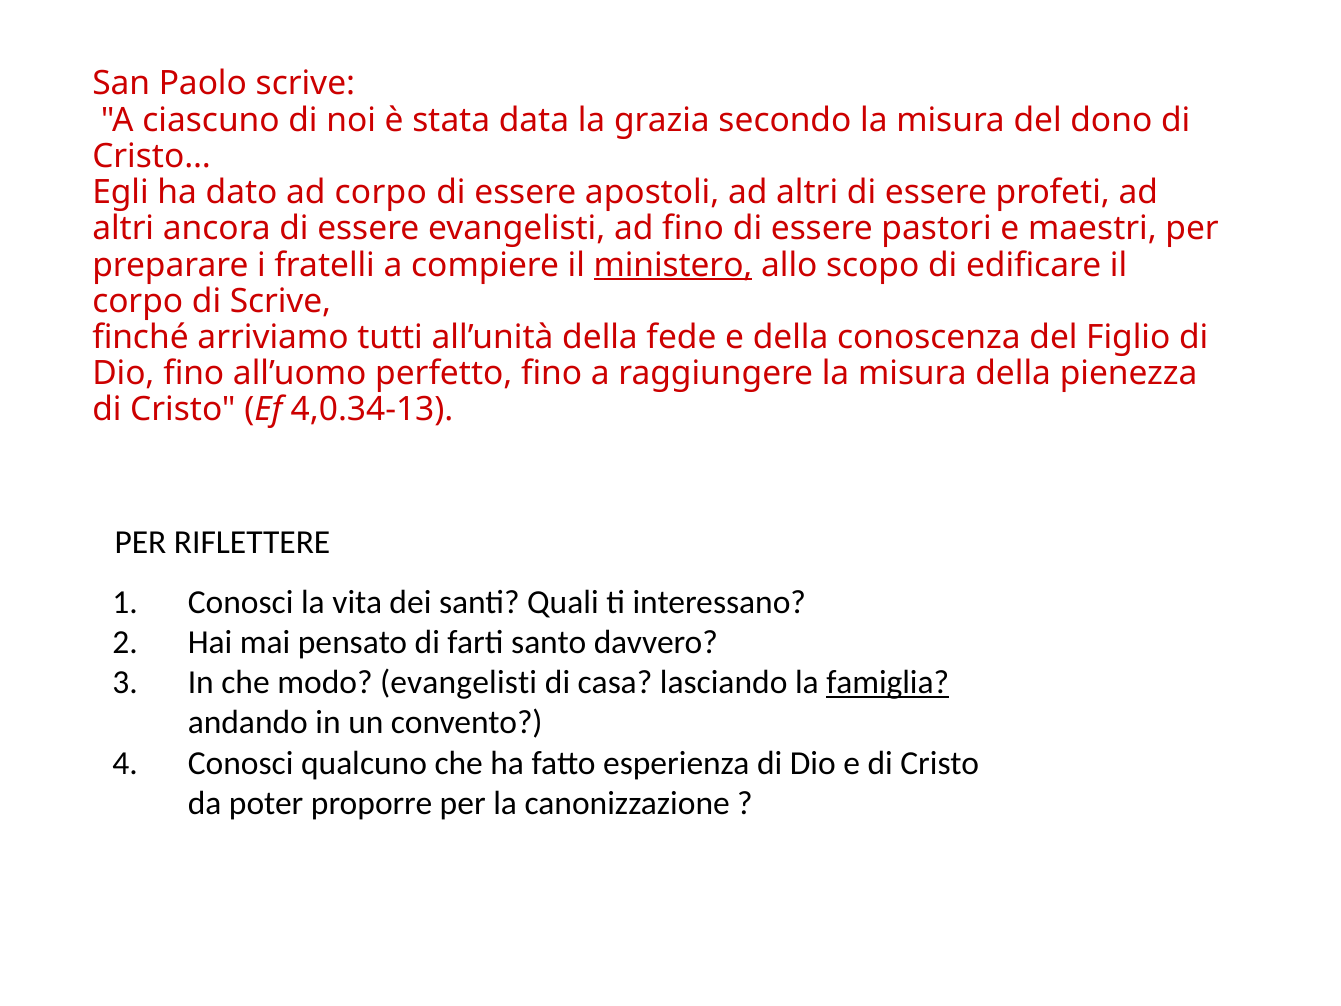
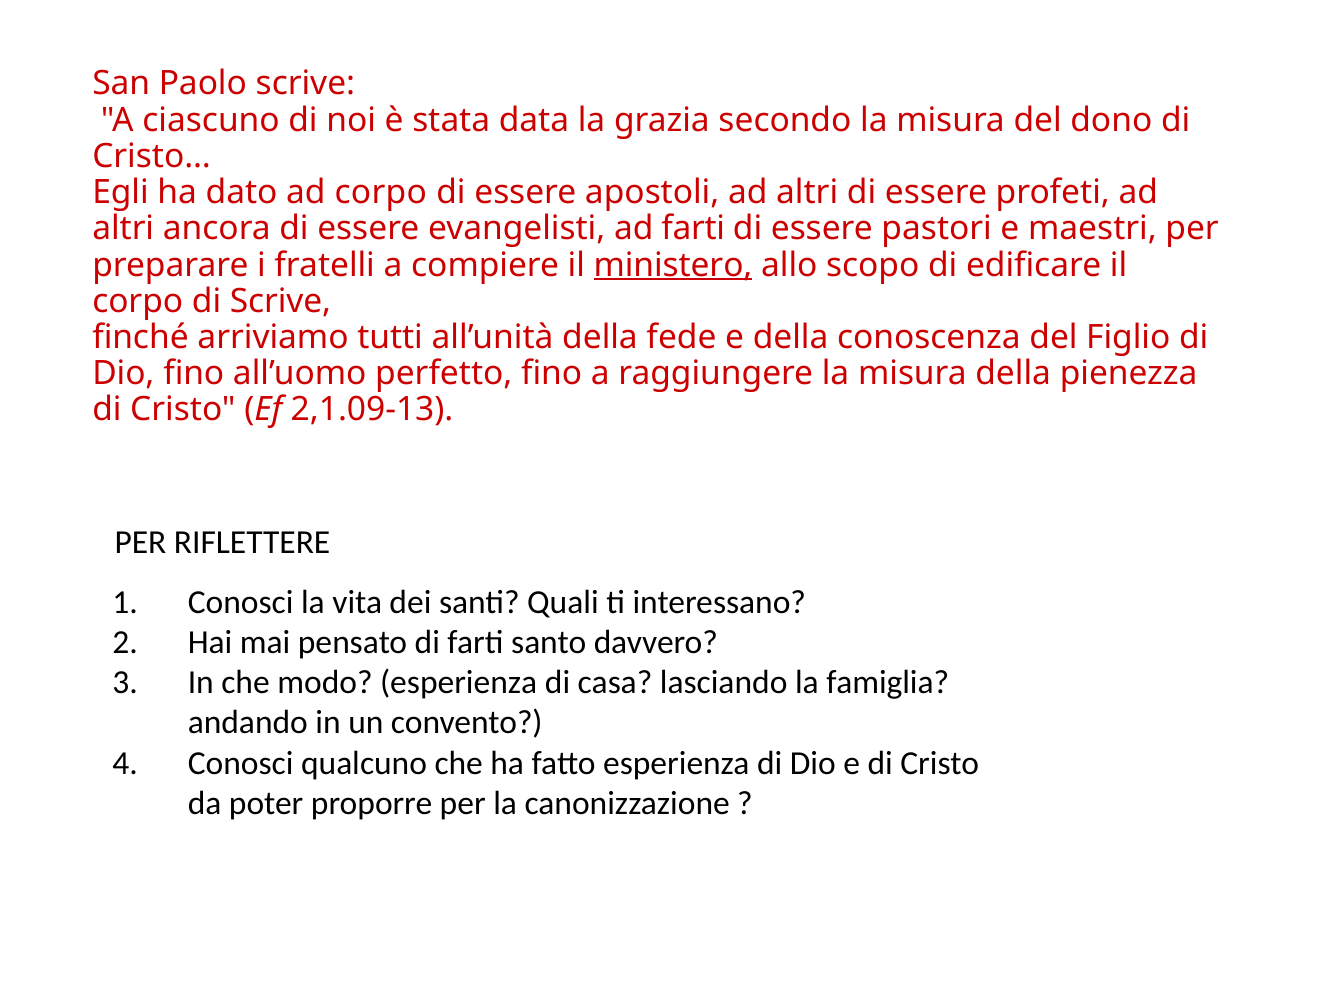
ad fino: fino -> farti (693, 229)
4,0.34-13: 4,0.34-13 -> 2,1.09-13 (372, 410)
modo evangelisti: evangelisti -> esperienza (459, 682)
famiglia underline: present -> none (888, 682)
